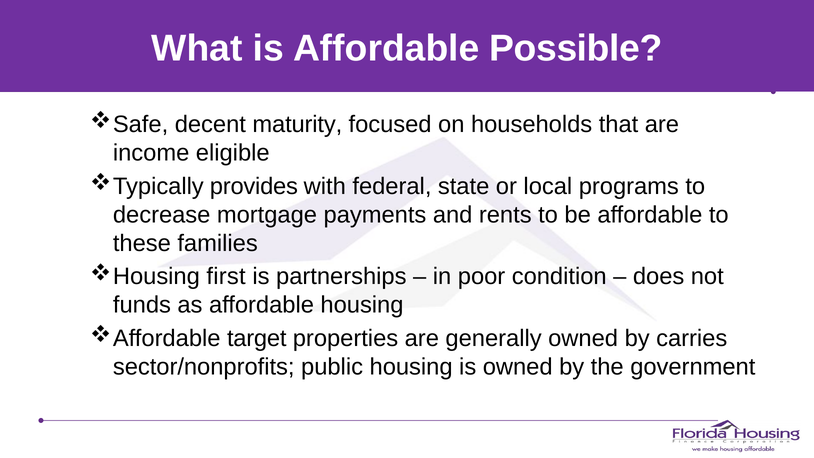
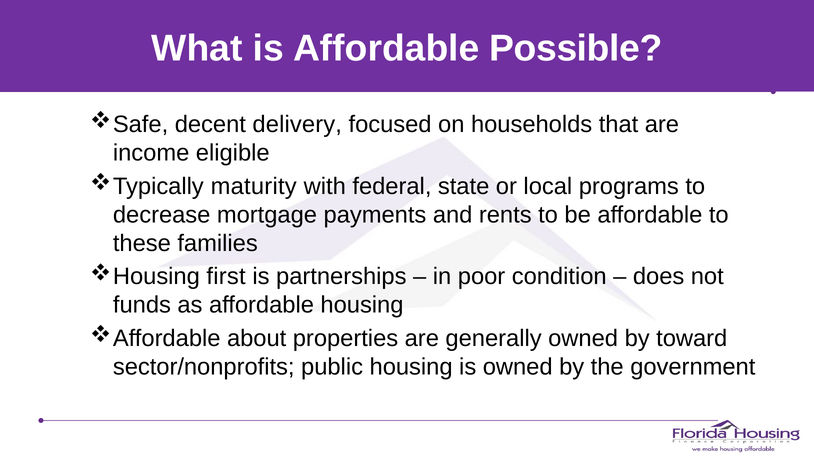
maturity: maturity -> delivery (297, 124)
provides: provides -> maturity (254, 186)
target: target -> about (257, 338)
carries: carries -> toward (692, 338)
